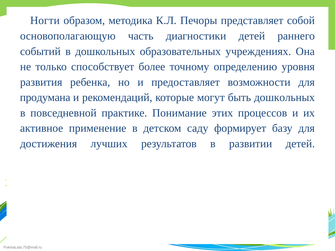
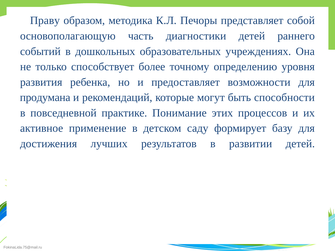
Ногти: Ногти -> Праву (45, 21)
быть дошкольных: дошкольных -> способности (284, 98)
